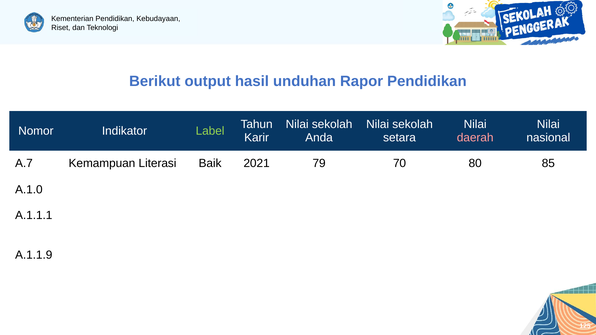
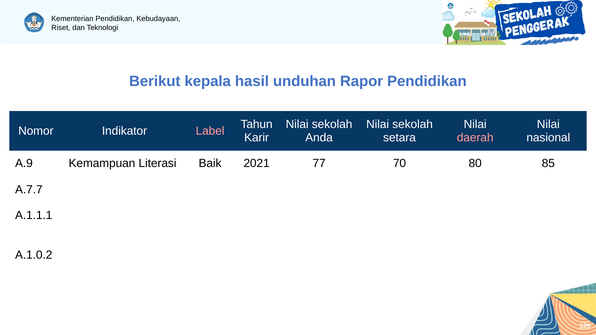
output: output -> kepala (208, 81)
Label colour: light green -> pink (210, 131)
A.7: A.7 -> A.9 (24, 163)
79: 79 -> 77 (319, 163)
A.1.0: A.1.0 -> A.7.7 (29, 190)
A.1.1.9: A.1.1.9 -> A.1.0.2 (34, 255)
